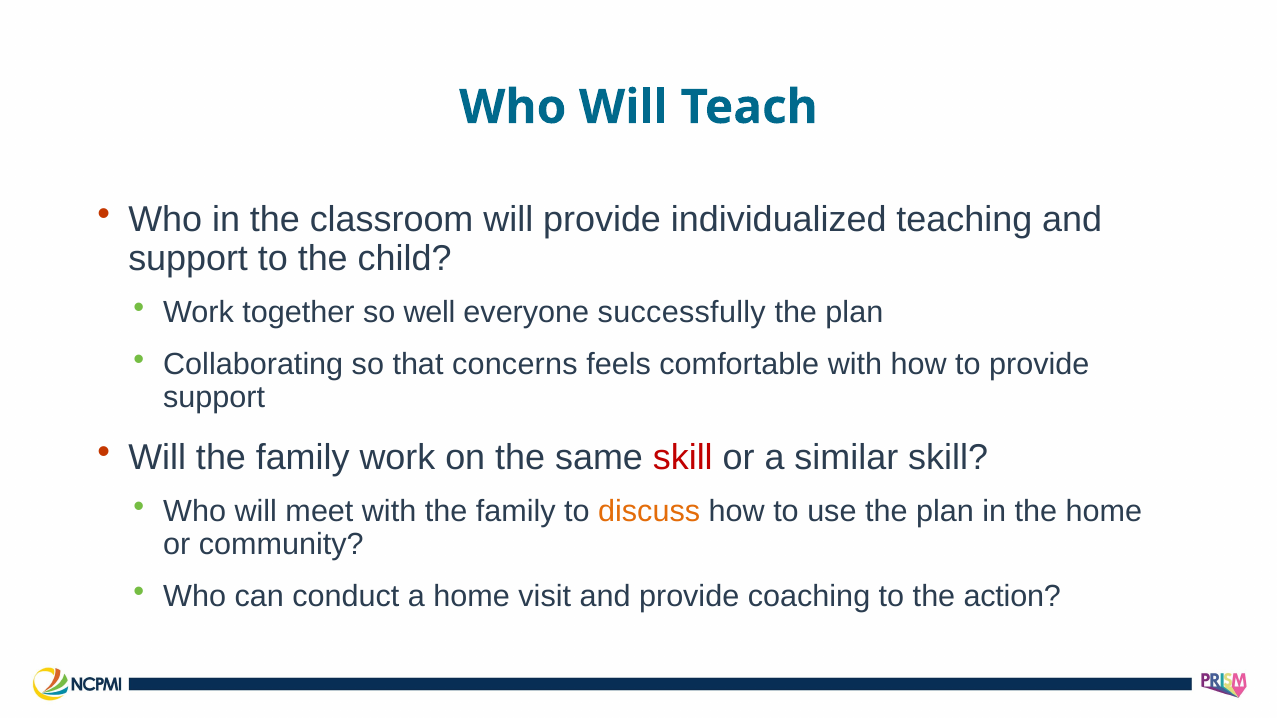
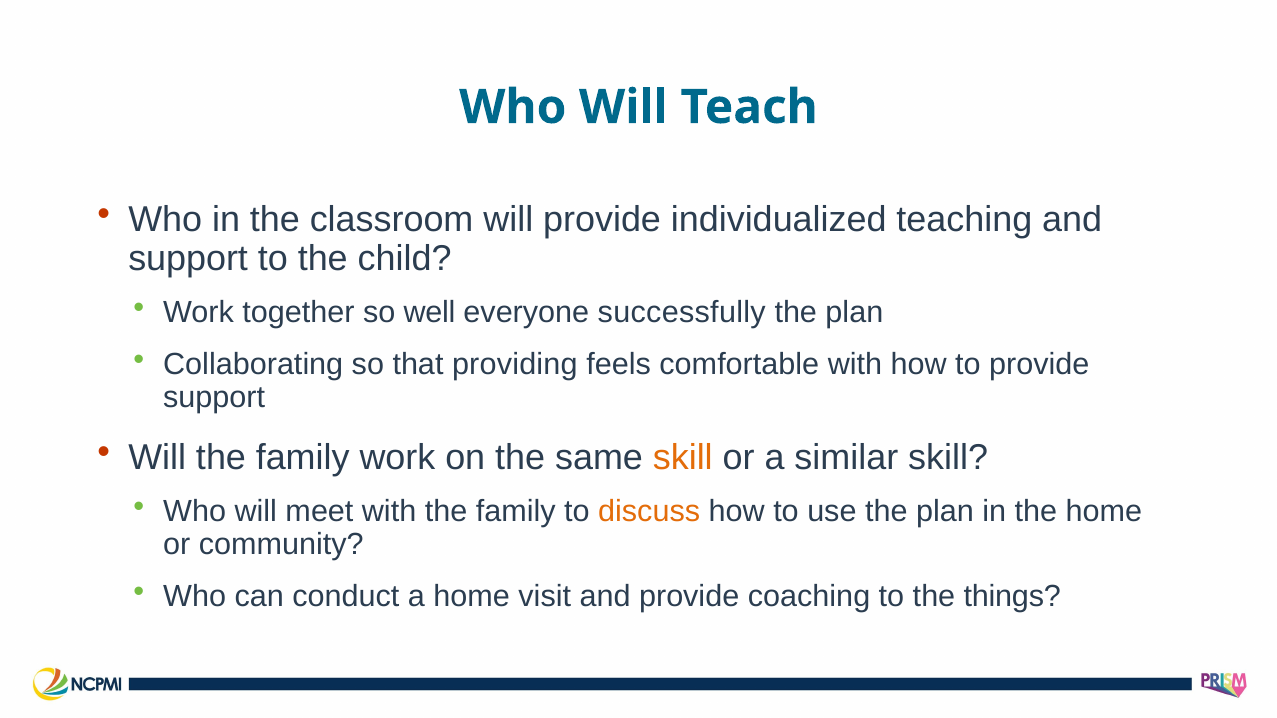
concerns: concerns -> providing (515, 365)
skill colour: red -> orange (683, 458)
action: action -> things (1012, 597)
